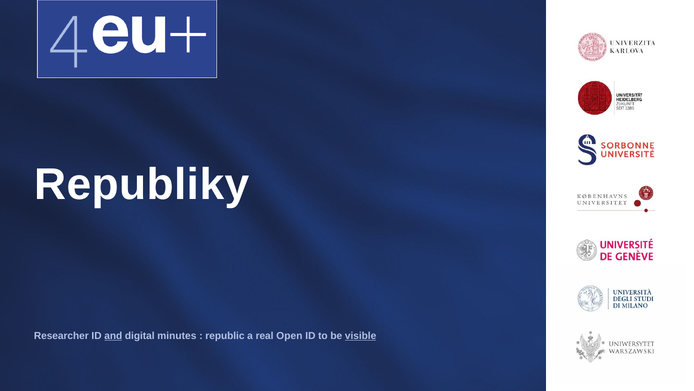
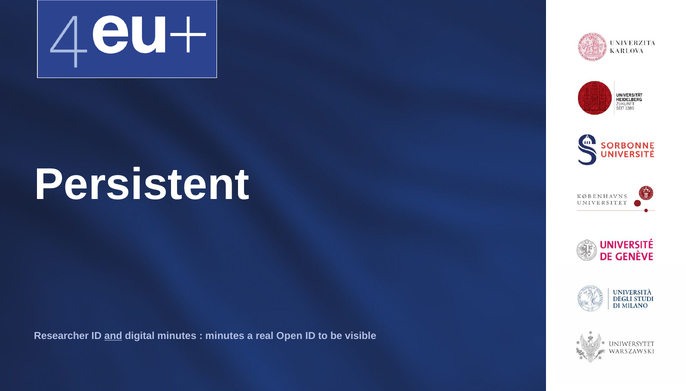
Republiky: Republiky -> Persistent (142, 185)
republic: republic -> minutes (225, 336)
visible underline: present -> none (361, 336)
